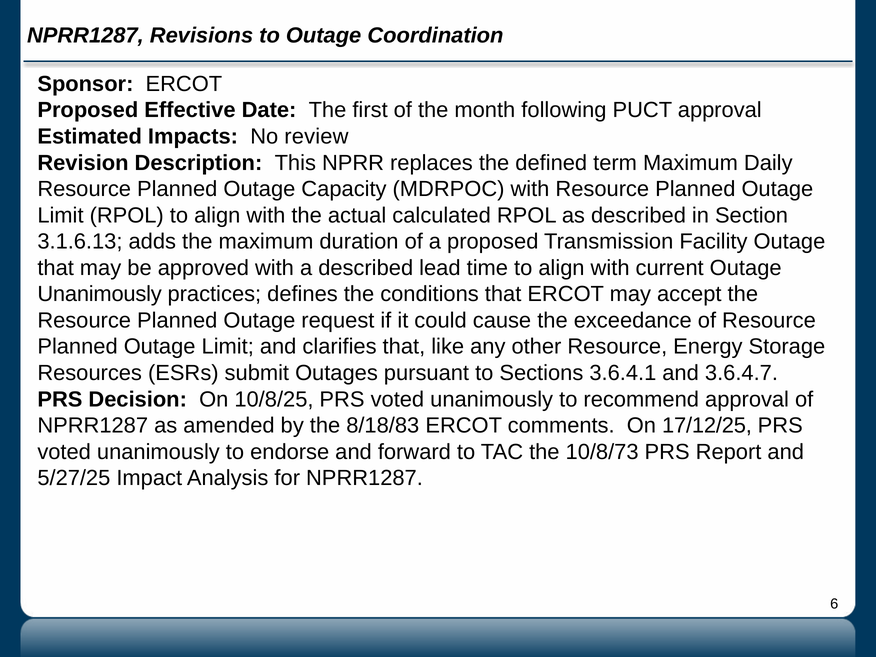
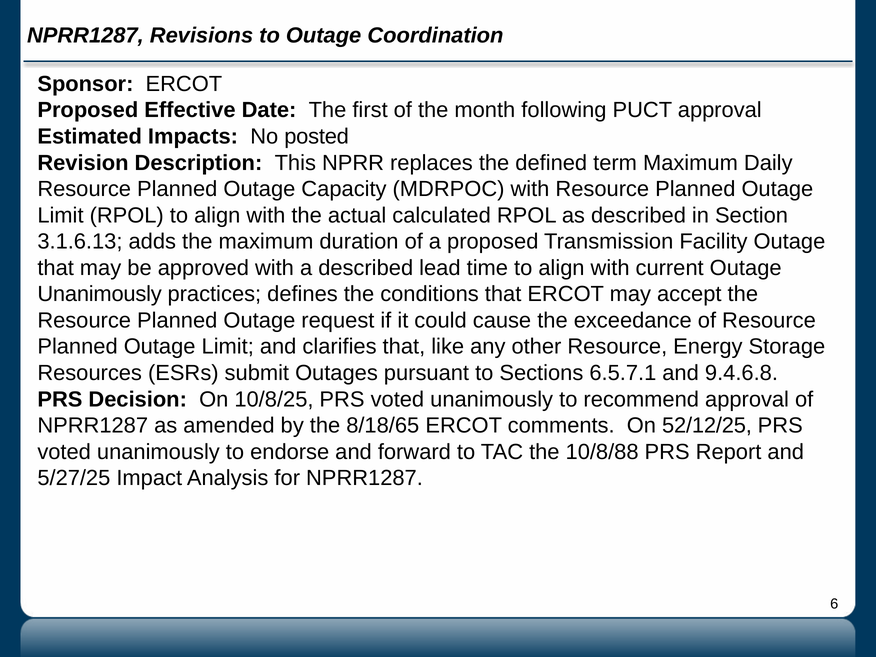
review: review -> posted (317, 137)
3.6.4.1: 3.6.4.1 -> 6.5.7.1 (623, 373)
3.6.4.7: 3.6.4.7 -> 9.4.6.8 (741, 373)
8/18/83: 8/18/83 -> 8/18/65 (383, 426)
17/12/25: 17/12/25 -> 52/12/25 (707, 426)
10/8/73: 10/8/73 -> 10/8/88 (602, 452)
